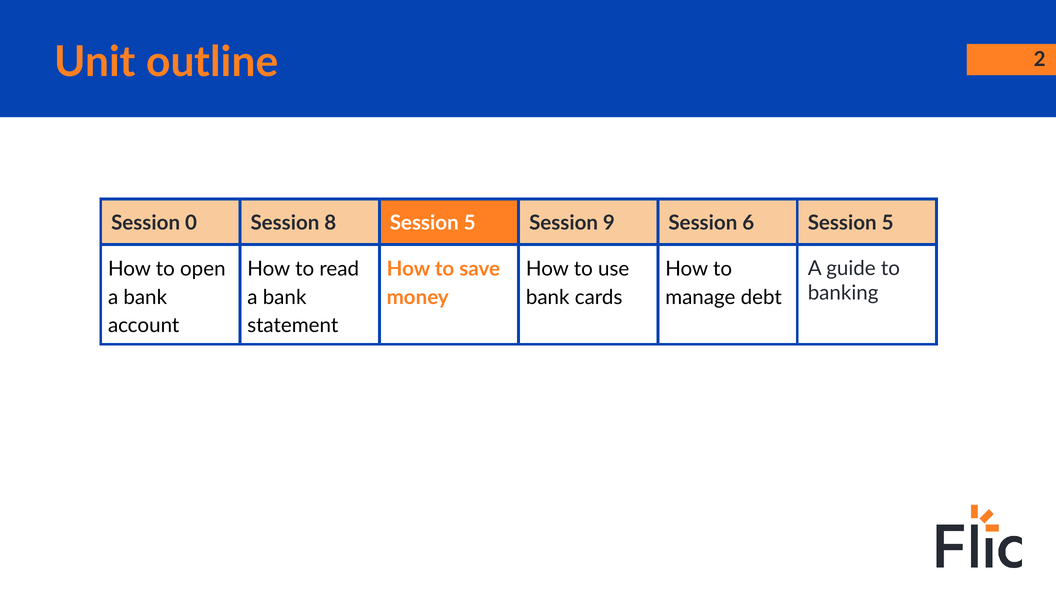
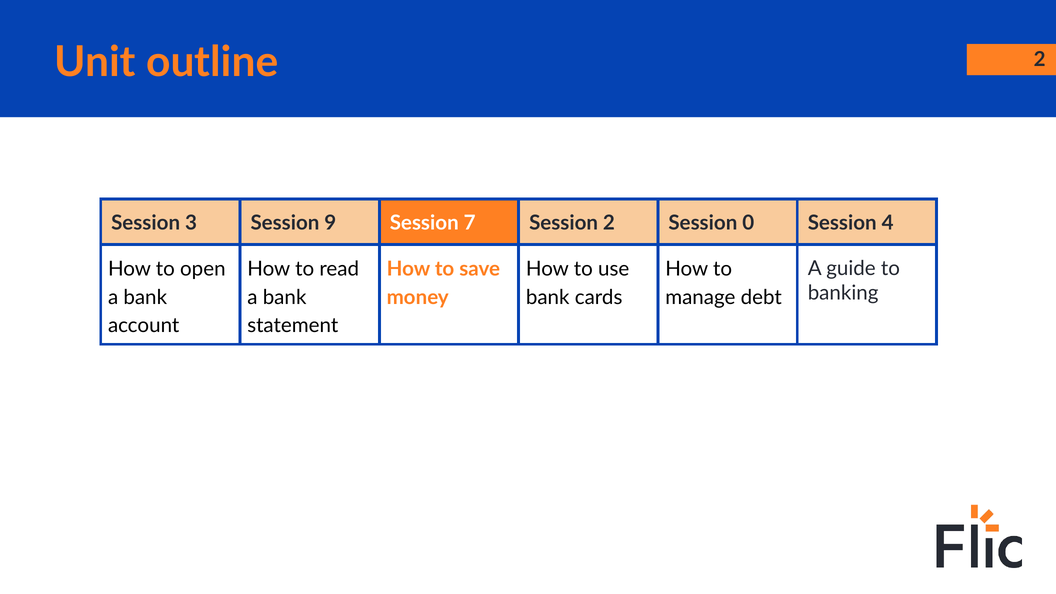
0: 0 -> 3 (191, 223)
8: 8 -> 9 (330, 223)
5: 5 -> 7 (470, 223)
Session 9: 9 -> 2 (609, 223)
6: 6 -> 0 (748, 223)
5: 5 -> 4 (888, 223)
